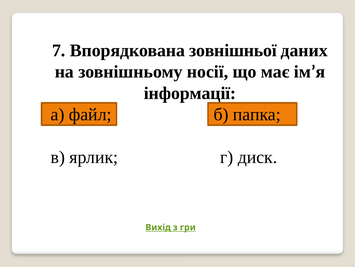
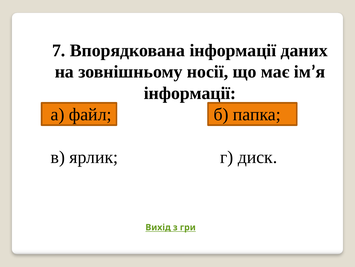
Впорядкована зовнішньої: зовнішньої -> інформації (233, 50)
